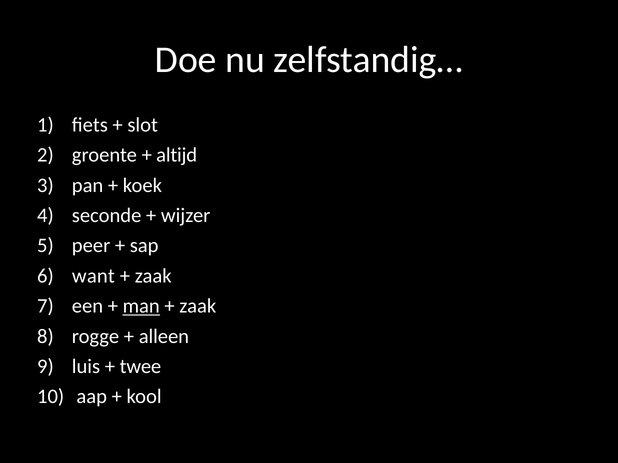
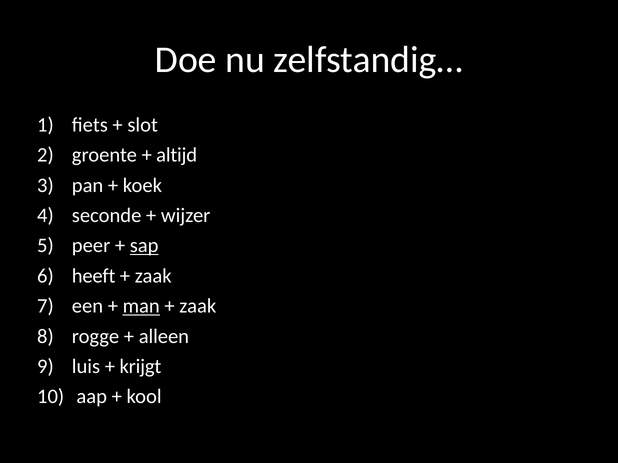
sap underline: none -> present (144, 246)
want: want -> heeft (94, 276)
twee: twee -> krijgt (140, 367)
